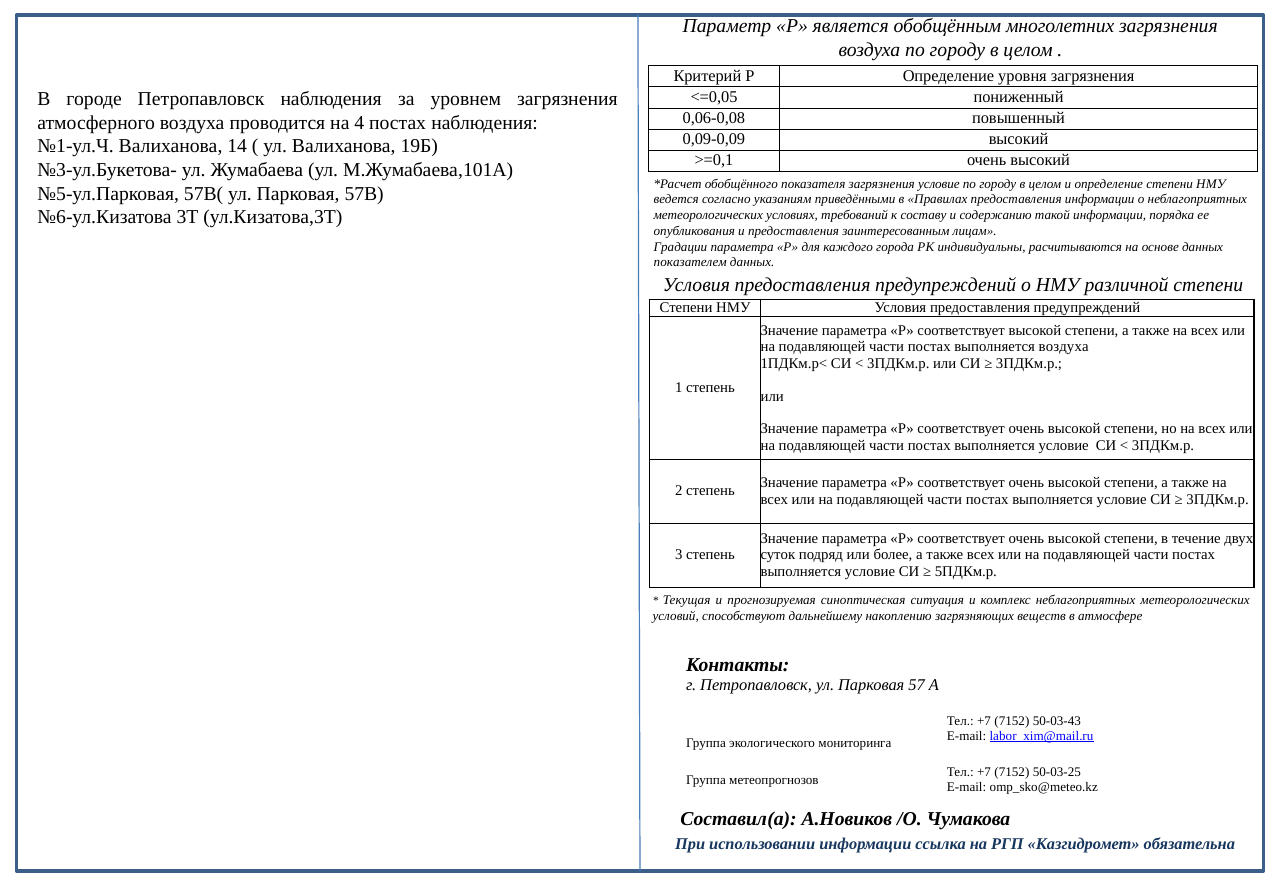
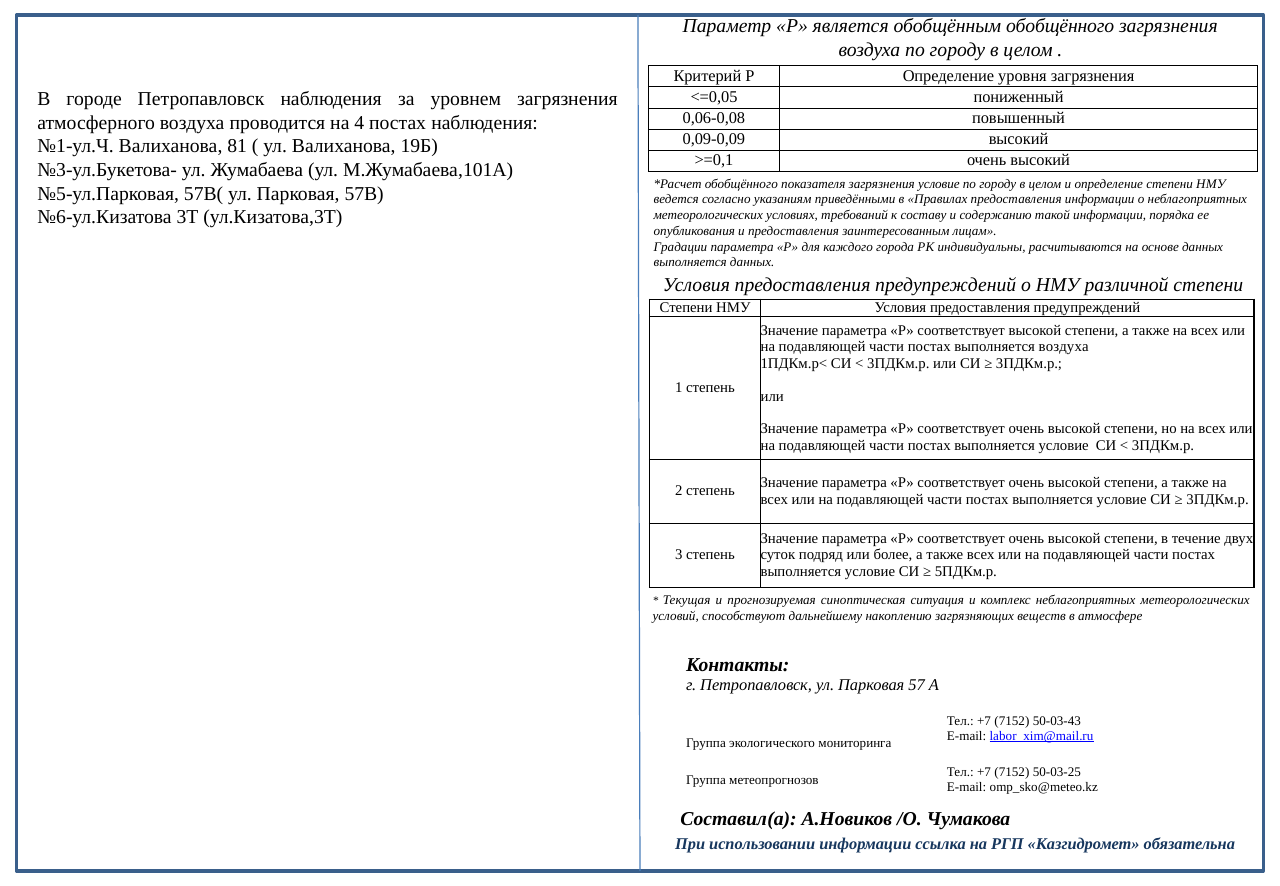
обобщённым многолетних: многолетних -> обобщённого (1060, 26)
14: 14 -> 81 (237, 146)
показателем: показателем -> выполняется (690, 262)
